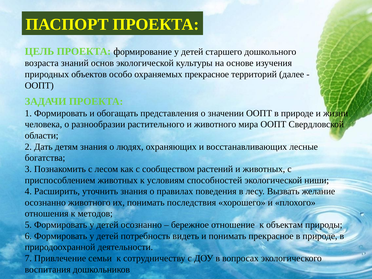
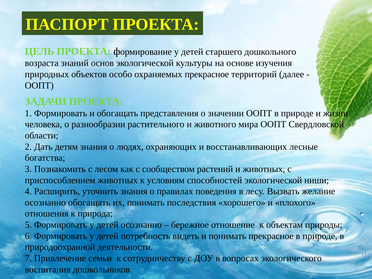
осознанно животного: животного -> обогащать (89, 203)
методов: методов -> природа (95, 214)
